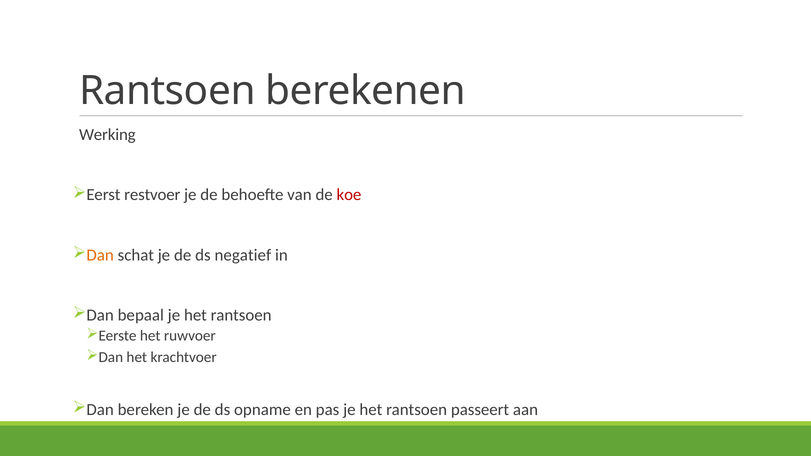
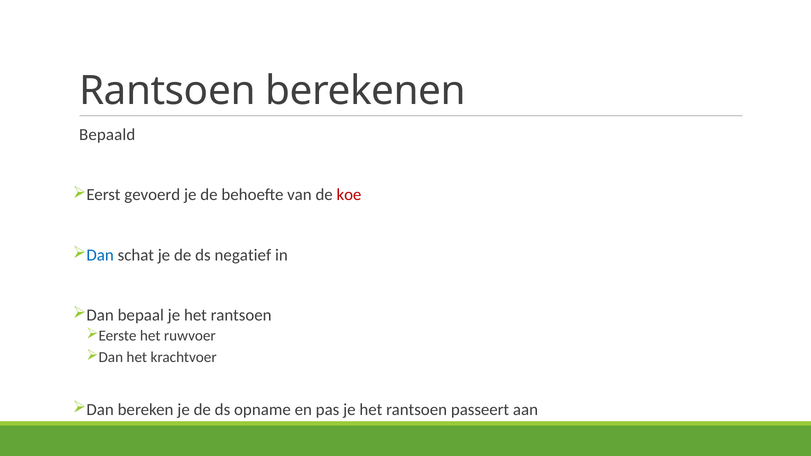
Werking: Werking -> Bepaald (107, 135)
restvoer: restvoer -> gevoerd (152, 195)
Dan colour: orange -> blue (100, 255)
